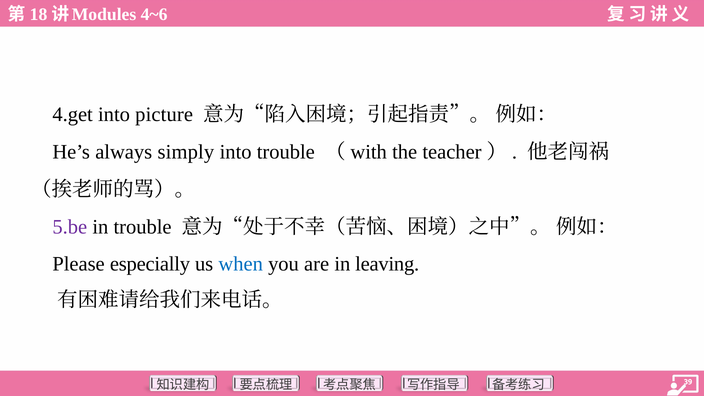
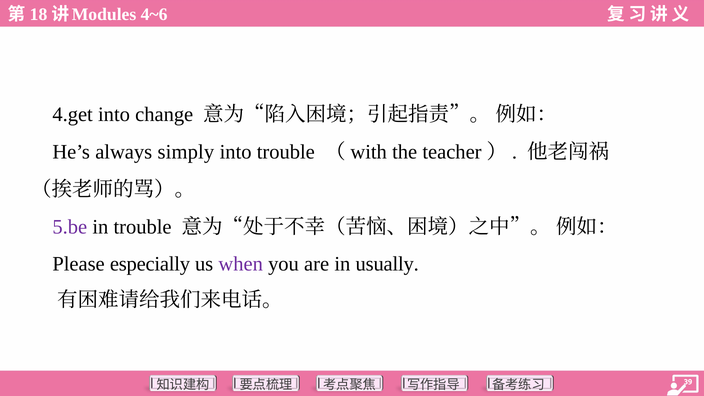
picture: picture -> change (164, 115)
when colour: blue -> purple (241, 264)
leaving: leaving -> usually (387, 264)
